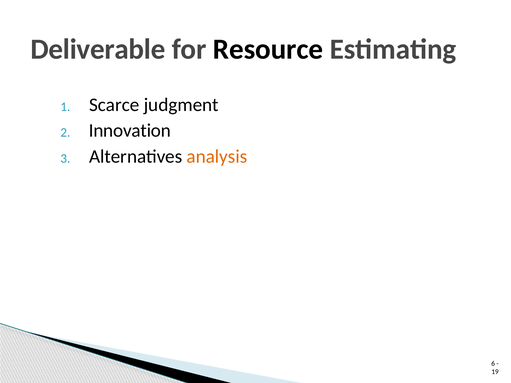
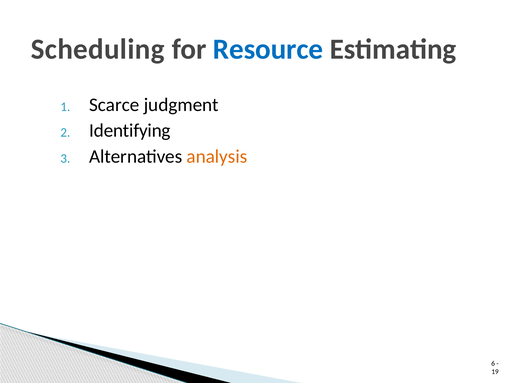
Deliverable: Deliverable -> Scheduling (98, 49)
Resource colour: black -> blue (268, 49)
Innovation: Innovation -> Identifying (130, 131)
